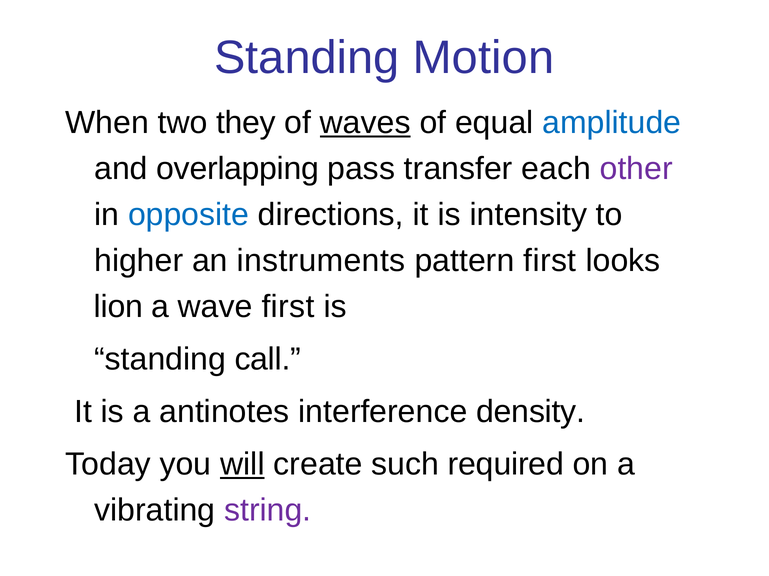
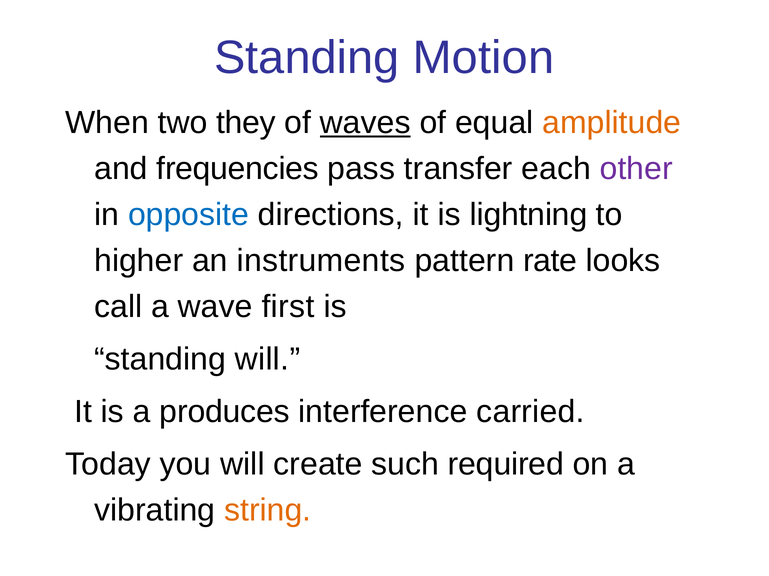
amplitude colour: blue -> orange (612, 123)
overlapping: overlapping -> frequencies (238, 169)
intensity: intensity -> lightning (529, 215)
pattern first: first -> rate (550, 261)
lion: lion -> call (118, 307)
standing call: call -> will (267, 360)
antinotes: antinotes -> produces (225, 412)
density: density -> carried (530, 412)
will underline: present -> none (242, 465)
string colour: purple -> orange (268, 511)
